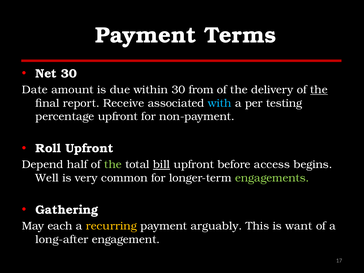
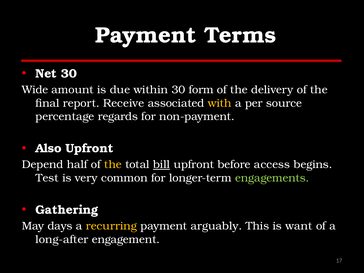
Date: Date -> Wide (35, 90)
from: from -> form (201, 90)
the underline: present -> none (319, 90)
with colour: light blue -> yellow (220, 103)
testing: testing -> source (284, 103)
percentage upfront: upfront -> regards (118, 116)
Roll: Roll -> Also (48, 148)
the colour: light green -> yellow (113, 165)
Well: Well -> Test (47, 178)
each: each -> days (60, 226)
